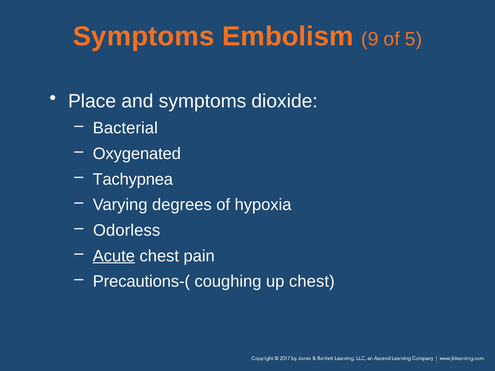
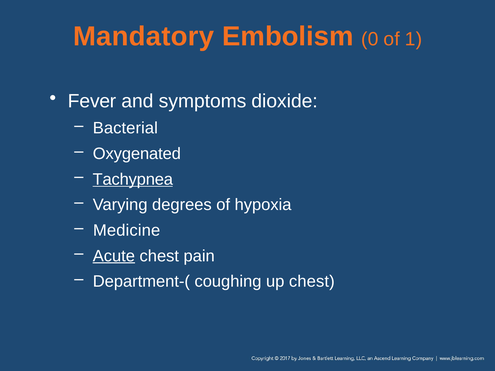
Symptoms: Symptoms -> Mandatory (144, 36)
9: 9 -> 0 (370, 39)
5: 5 -> 1 (414, 39)
Place: Place -> Fever (92, 101)
Tachypnea underline: none -> present (133, 179)
Odorless: Odorless -> Medicine (127, 230)
Precautions-(: Precautions-( -> Department-( (141, 282)
